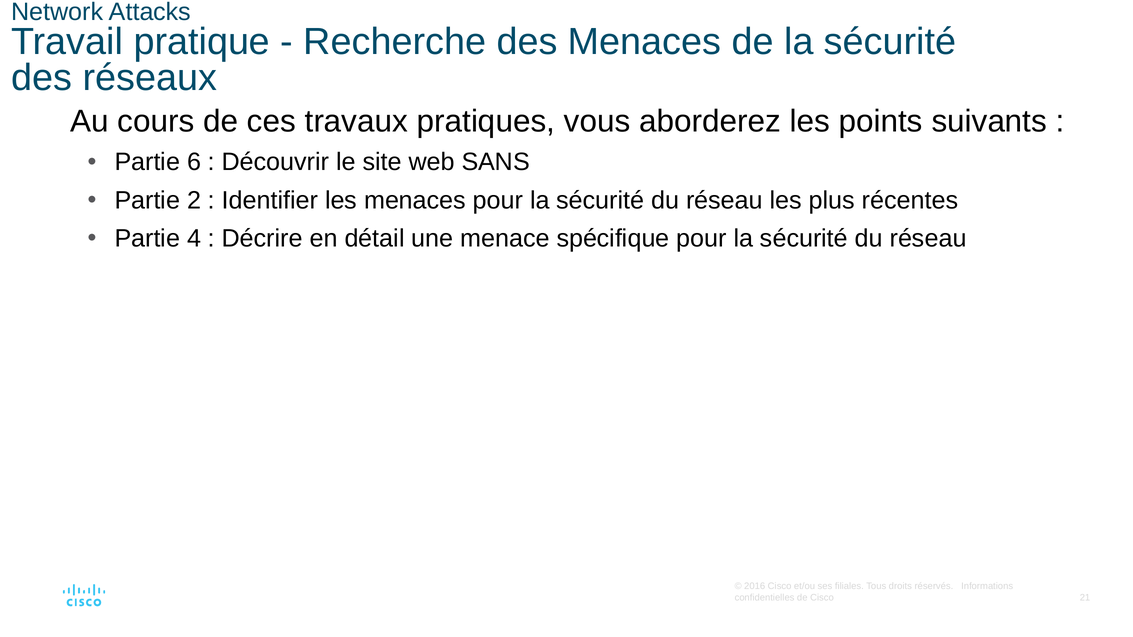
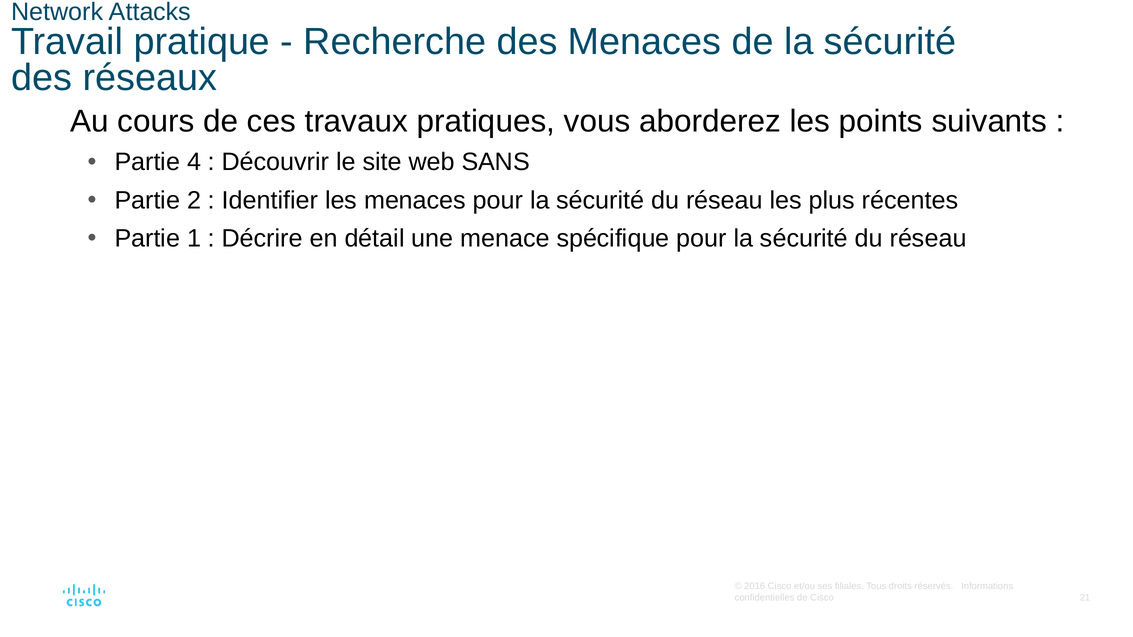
6: 6 -> 4 (194, 162)
4: 4 -> 1 (194, 238)
